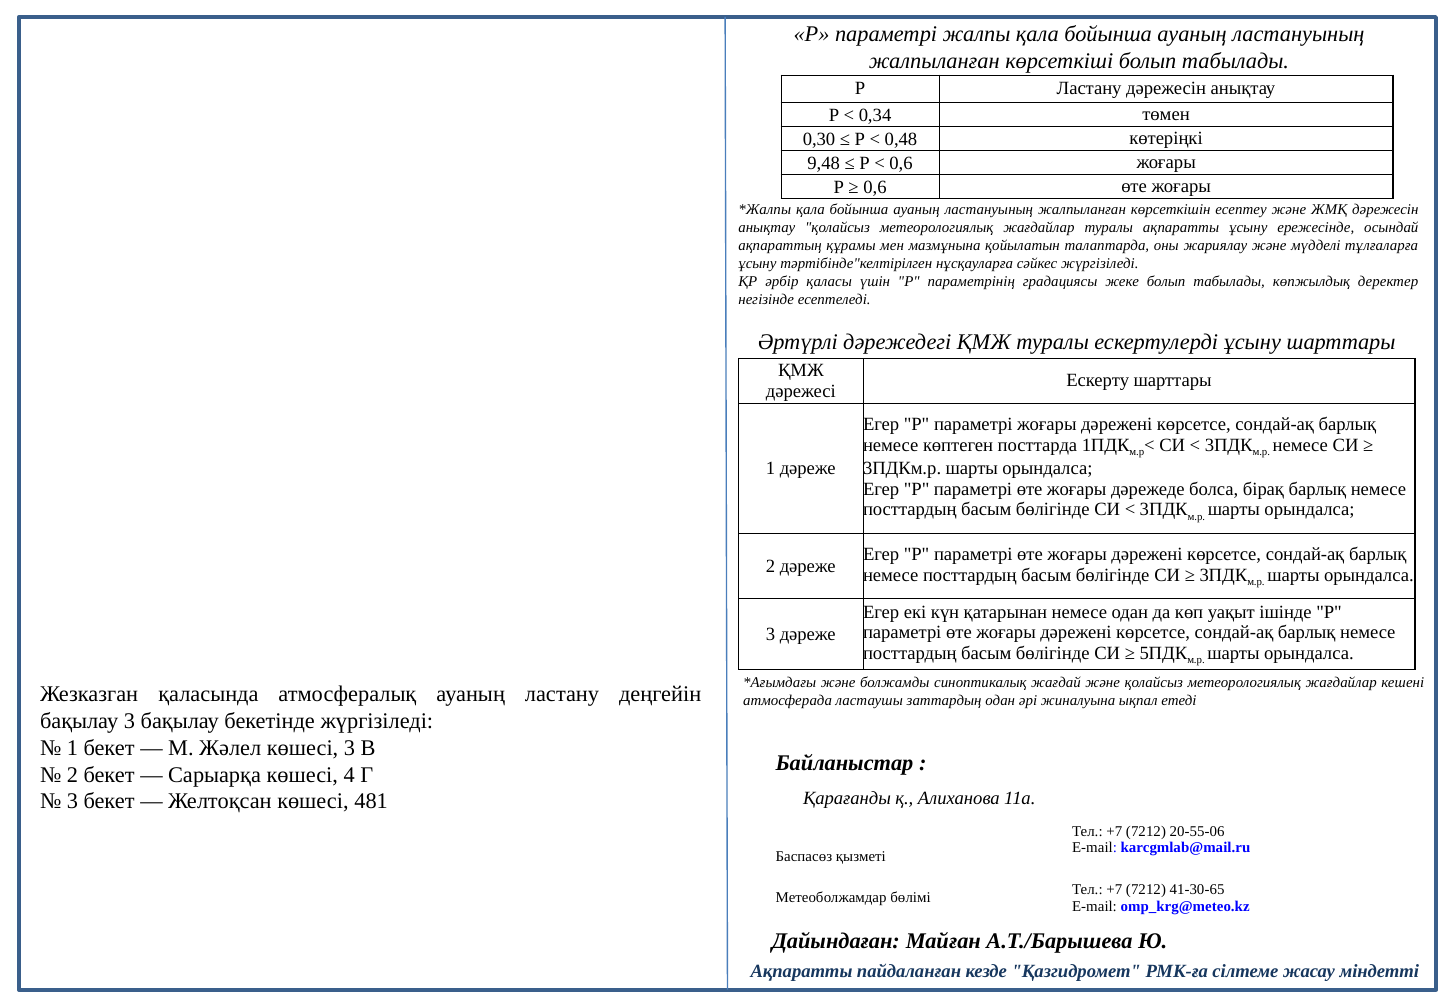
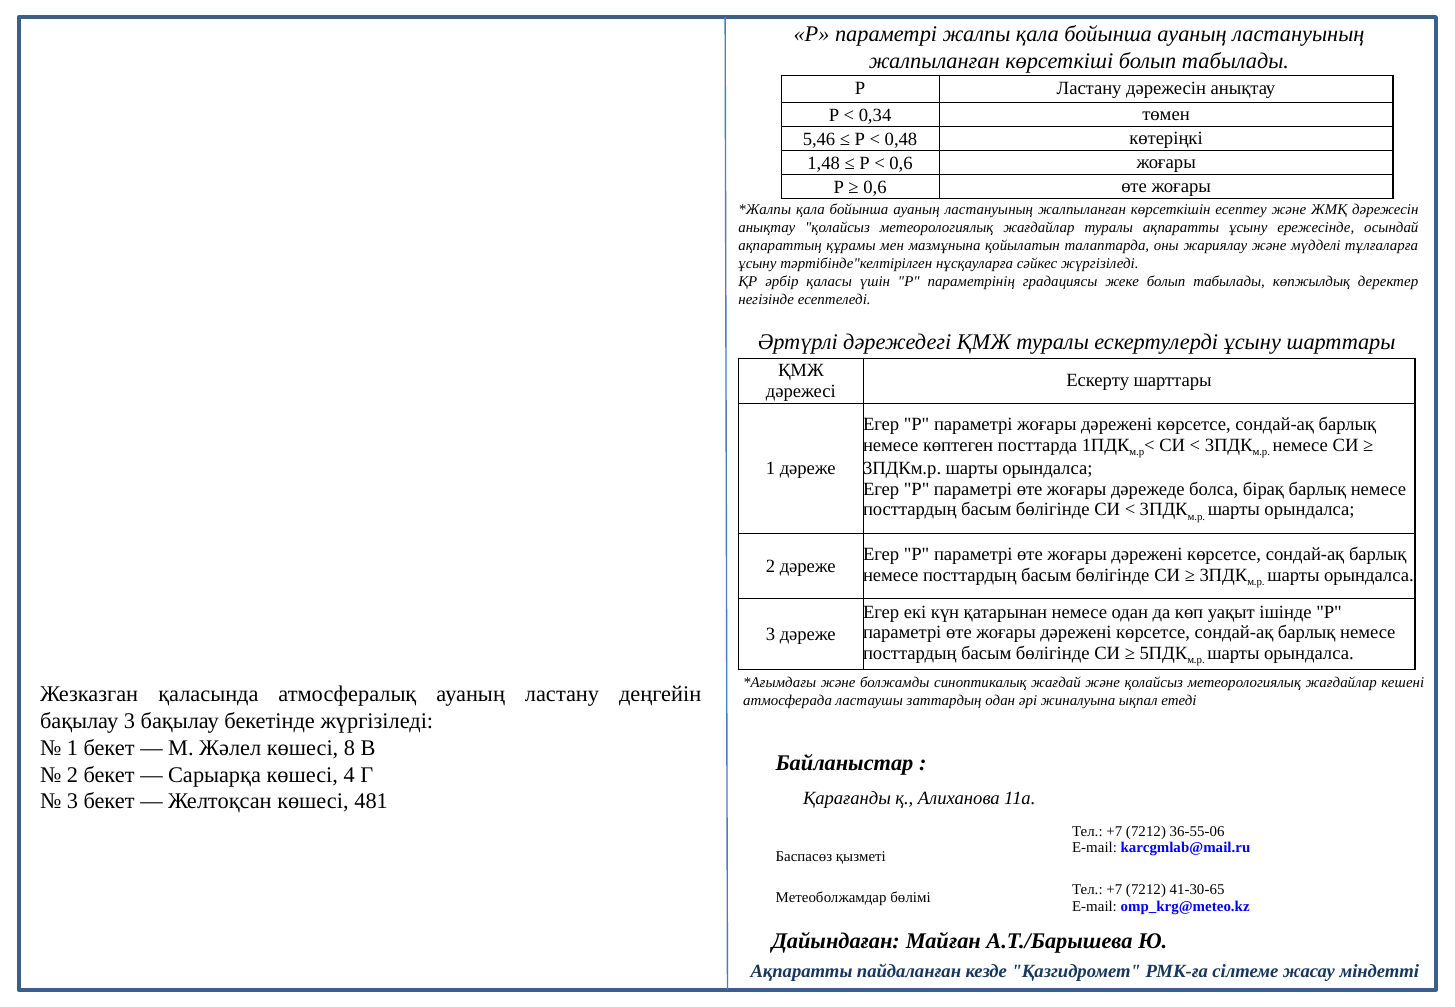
0,30: 0,30 -> 5,46 (819, 139)
9,48: 9,48 -> 1,48 (824, 163)
көшесі 3: 3 -> 8 (349, 748)
20-55-06: 20-55-06 -> 36-55-06 (1197, 832)
